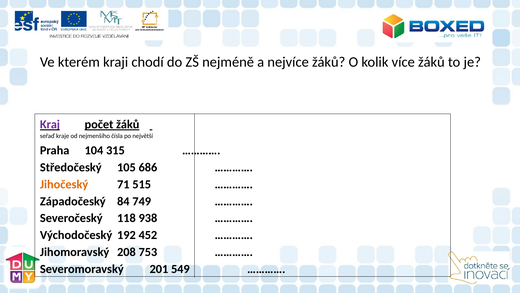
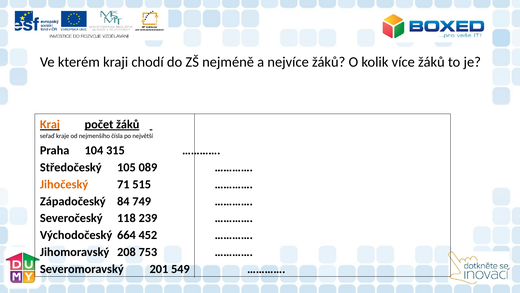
Kraj colour: purple -> orange (50, 124)
686: 686 -> 089 (148, 167)
938: 938 -> 239 (148, 218)
192: 192 -> 664 (126, 235)
